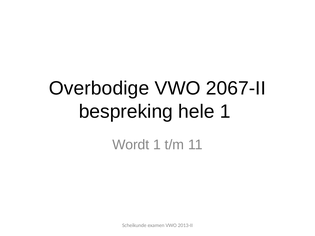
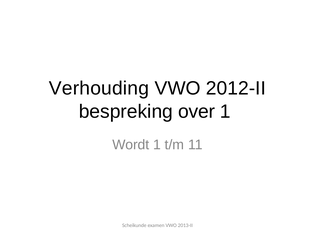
Overbodige: Overbodige -> Verhouding (99, 88)
2067-II: 2067-II -> 2012-II (236, 88)
hele: hele -> over (197, 112)
